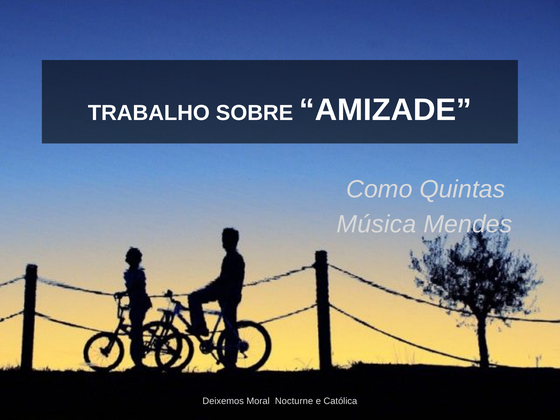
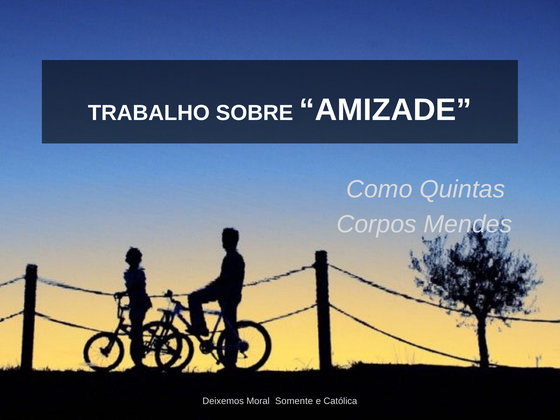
Música: Música -> Corpos (377, 224)
Nocturne: Nocturne -> Somente (294, 401)
